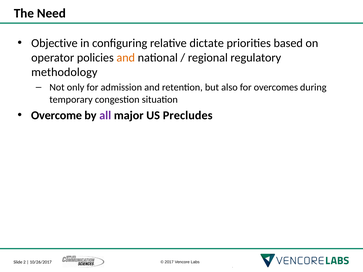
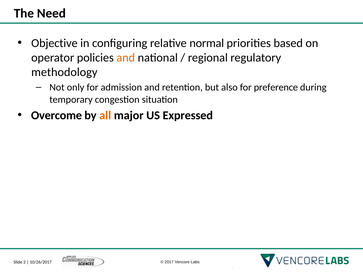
dictate: dictate -> normal (207, 43)
overcomes: overcomes -> preference (276, 87)
all colour: purple -> orange (105, 115)
Precludes: Precludes -> Expressed (188, 115)
